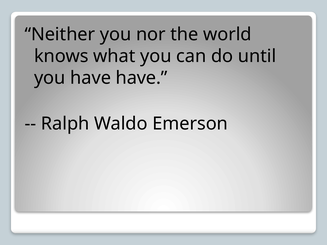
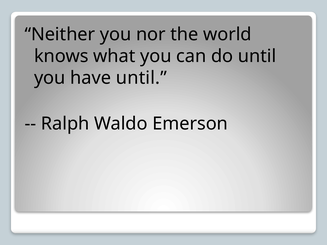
have have: have -> until (141, 78)
